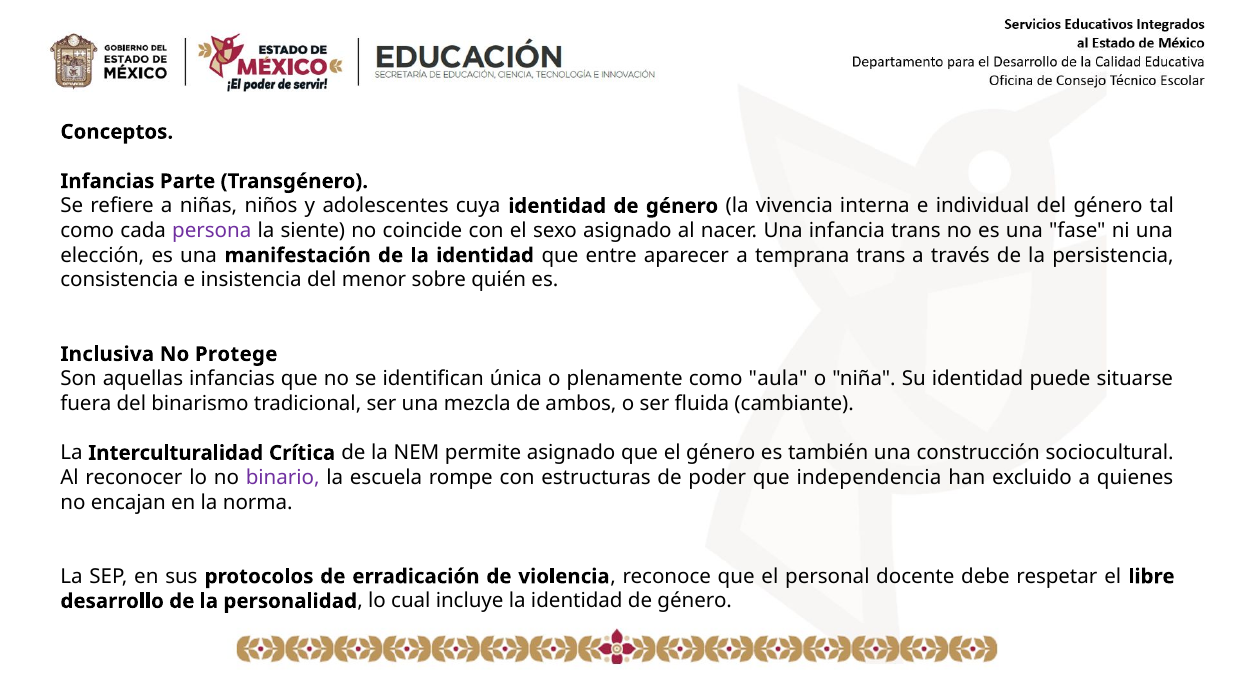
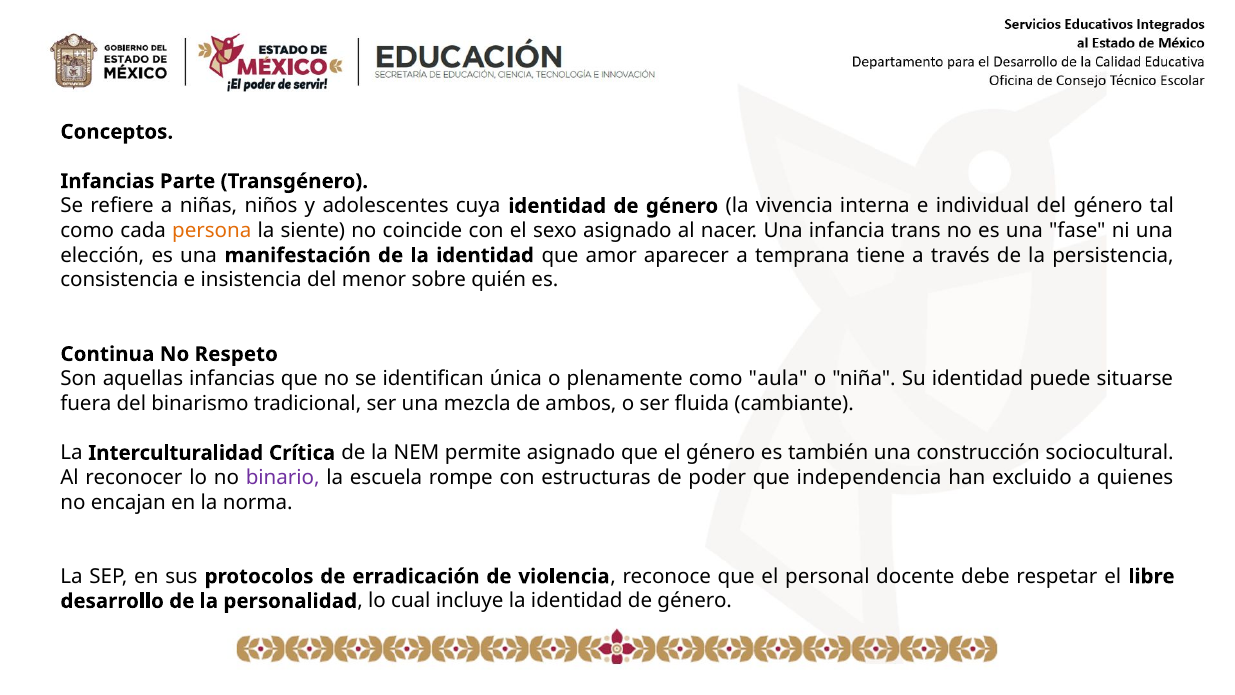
persona colour: purple -> orange (212, 231)
entre: entre -> amor (611, 255)
temprana trans: trans -> tiene (881, 255)
Inclusiva: Inclusiva -> Continua (107, 354)
Protege: Protege -> Respeto (236, 354)
